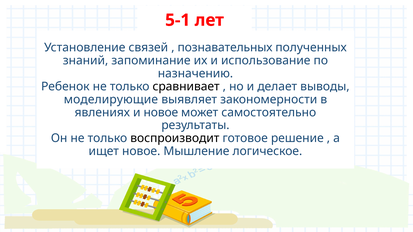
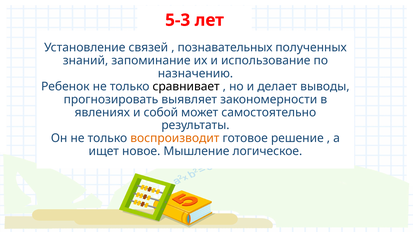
5-1: 5-1 -> 5-3 (178, 20)
моделирующие: моделирующие -> прогнозировать (111, 100)
и новое: новое -> собой (161, 113)
воспроизводит colour: black -> orange (175, 139)
